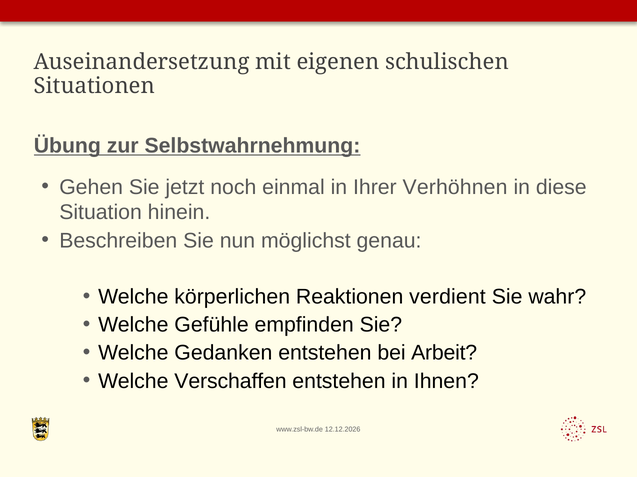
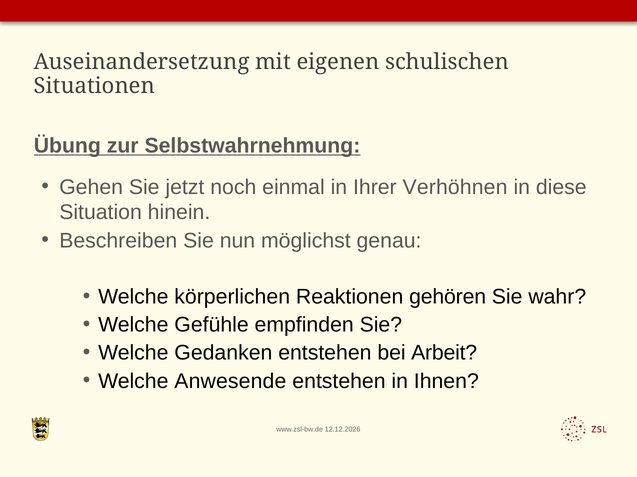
verdient: verdient -> gehören (448, 297)
Verschaffen: Verschaffen -> Anwesende (230, 382)
